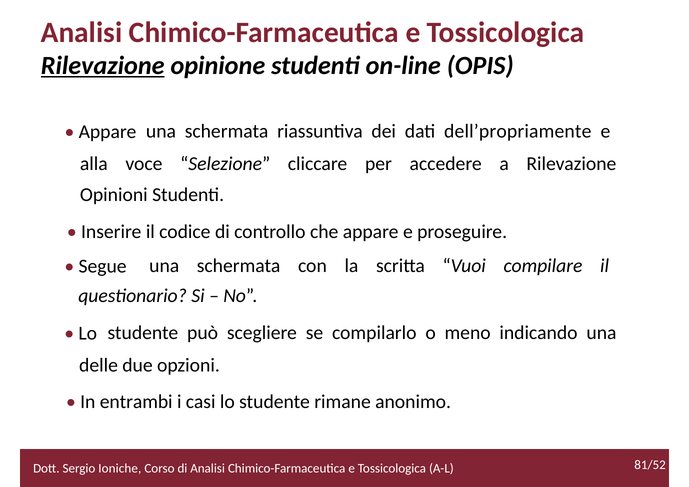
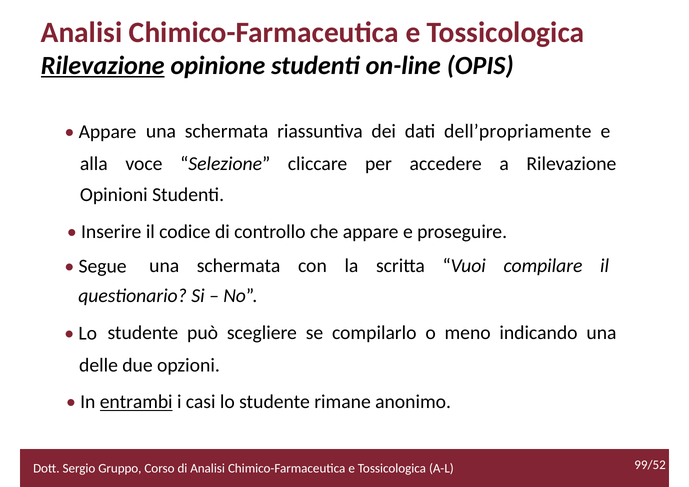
entrambi underline: none -> present (136, 402)
Ioniche: Ioniche -> Gruppo (120, 469)
81/52: 81/52 -> 99/52 (650, 465)
